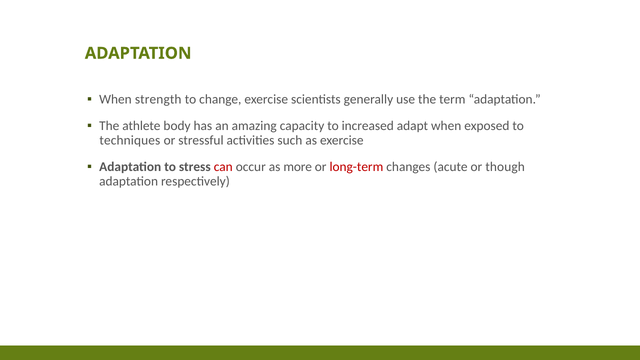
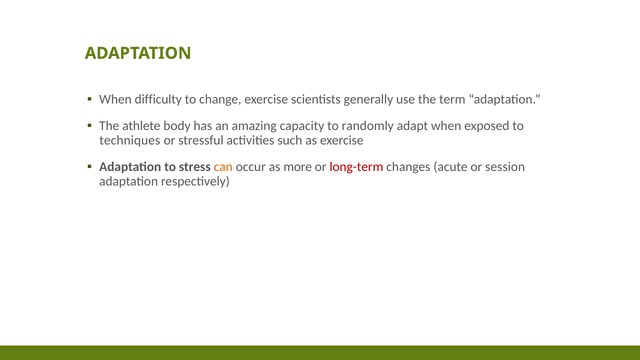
strength: strength -> difficulty (158, 100)
increased: increased -> randomly (368, 126)
can colour: red -> orange (223, 167)
though: though -> session (505, 167)
